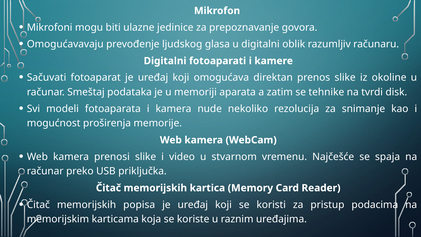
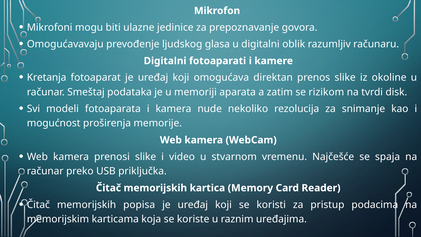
Sačuvati: Sačuvati -> Kretanja (47, 78)
tehnike: tehnike -> rizikom (326, 92)
